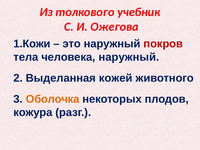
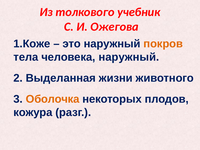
1.Кожи: 1.Кожи -> 1.Коже (32, 44)
покров colour: red -> orange (163, 44)
кожей: кожей -> жизни (116, 78)
